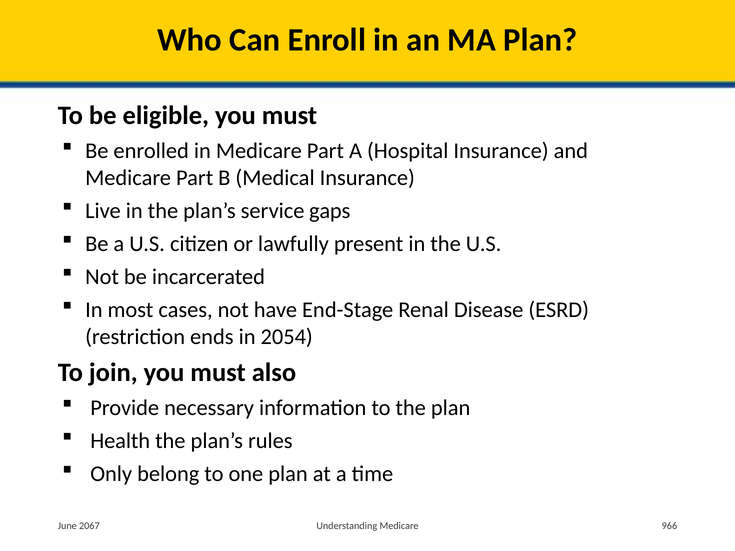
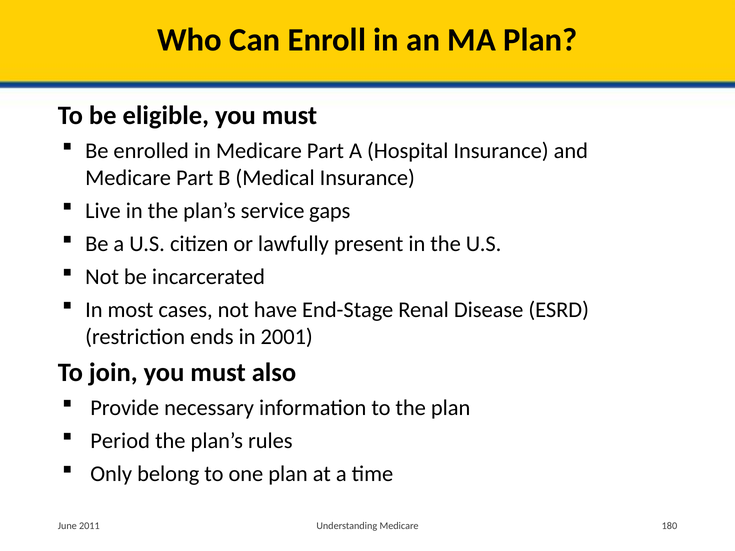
2054: 2054 -> 2001 (287, 337)
Health: Health -> Period (120, 441)
2067: 2067 -> 2011 (89, 526)
966: 966 -> 180 (669, 526)
